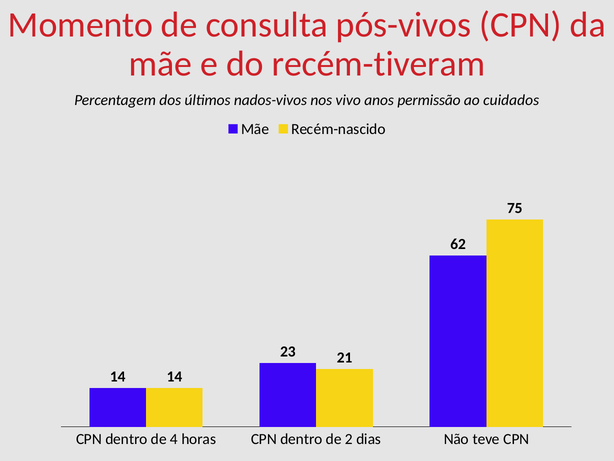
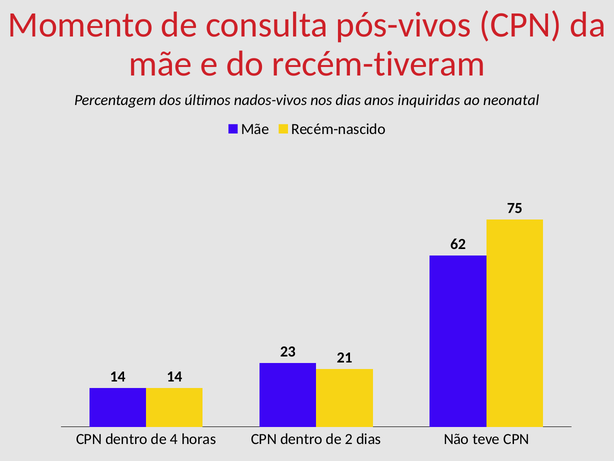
nos vivo: vivo -> dias (348, 100)
permissão: permissão -> inquiridas (429, 100)
cuidados: cuidados -> neonatal (511, 100)
